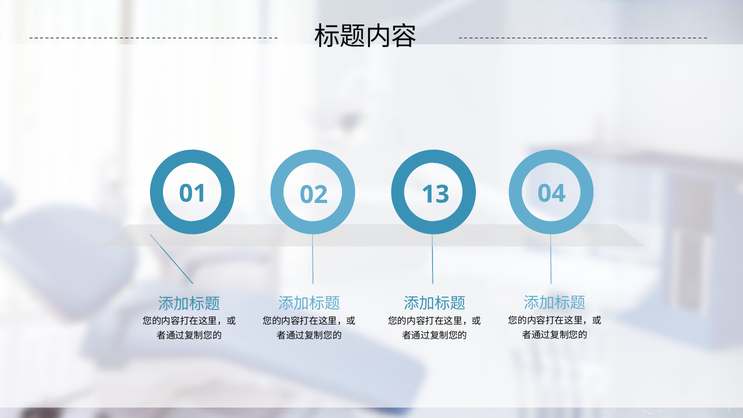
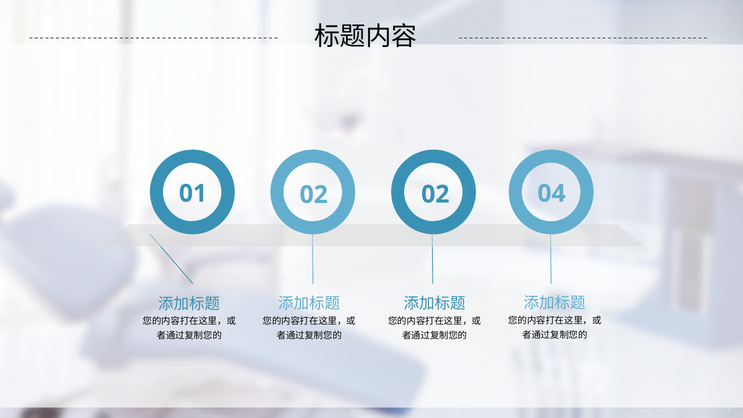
01 13: 13 -> 02 (435, 194)
